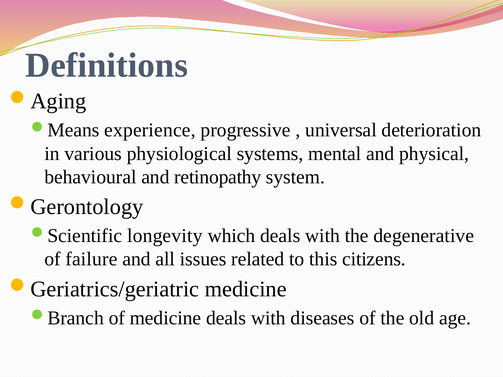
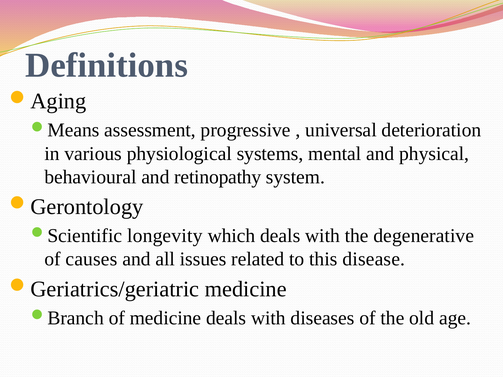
experience: experience -> assessment (150, 130)
failure: failure -> causes (91, 259)
citizens: citizens -> disease (374, 259)
